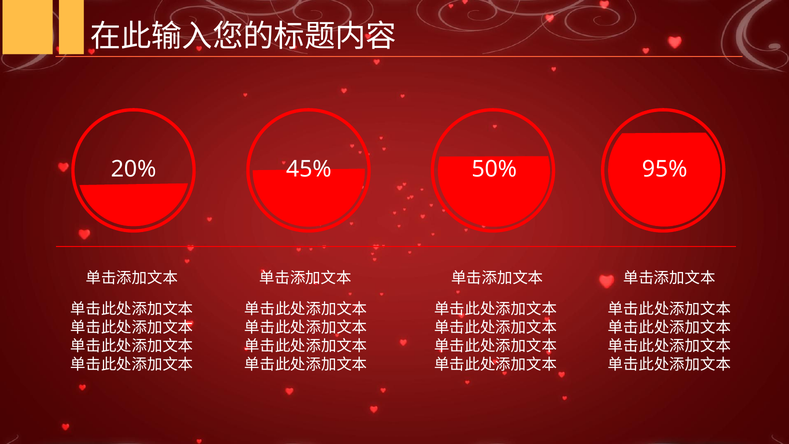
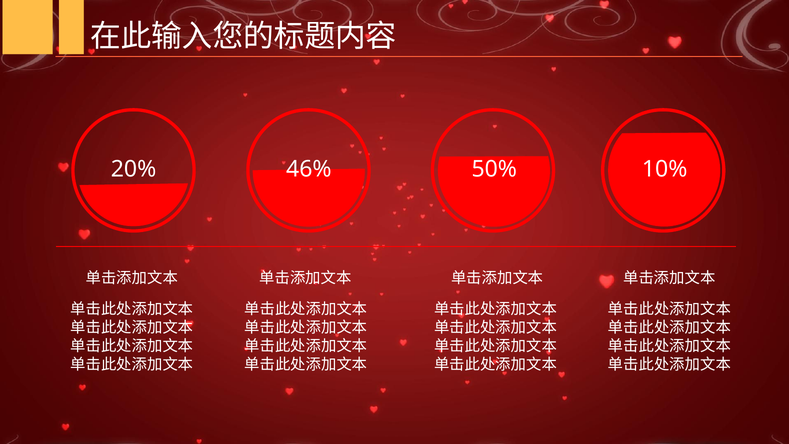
45%: 45% -> 46% (309, 169)
95%: 95% -> 10% (665, 169)
